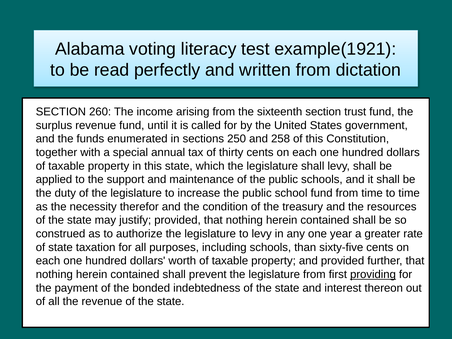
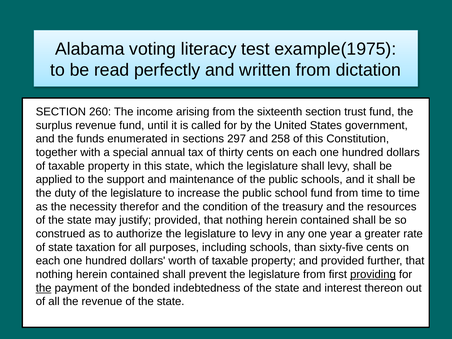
example(1921: example(1921 -> example(1975 (335, 49)
250: 250 -> 297 (237, 139)
the underline: none -> present (44, 288)
